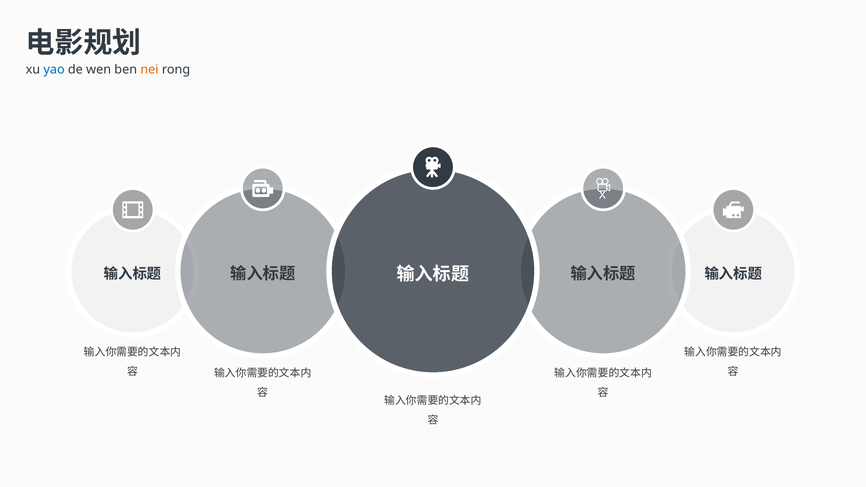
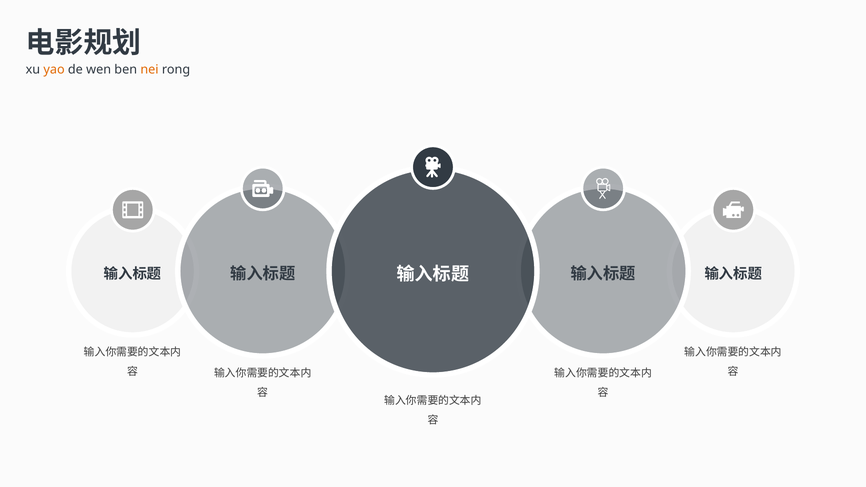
yao colour: blue -> orange (54, 69)
